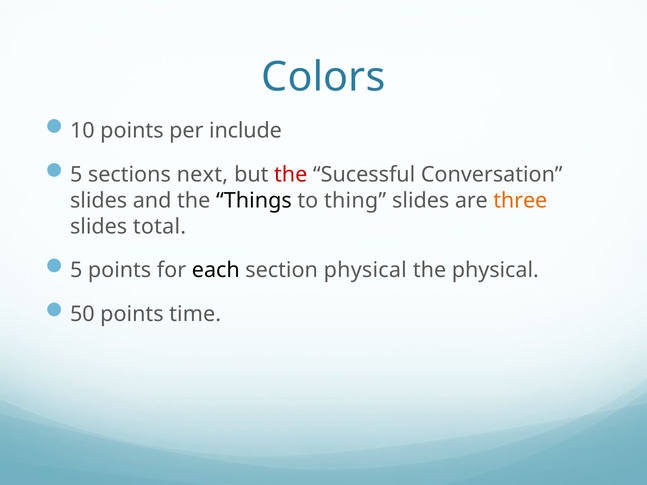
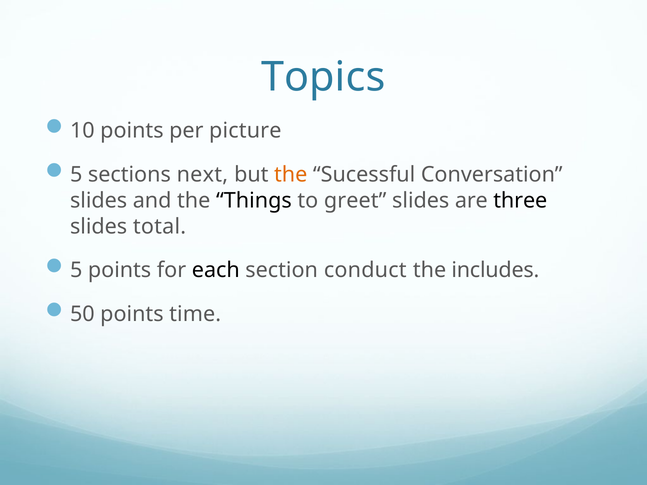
Colors: Colors -> Topics (323, 77)
include: include -> picture (245, 131)
the colour: red -> orange (291, 175)
thing: thing -> greet (355, 201)
three colour: orange -> black (520, 201)
section physical: physical -> conduct (365, 270)
the physical: physical -> includes (495, 270)
